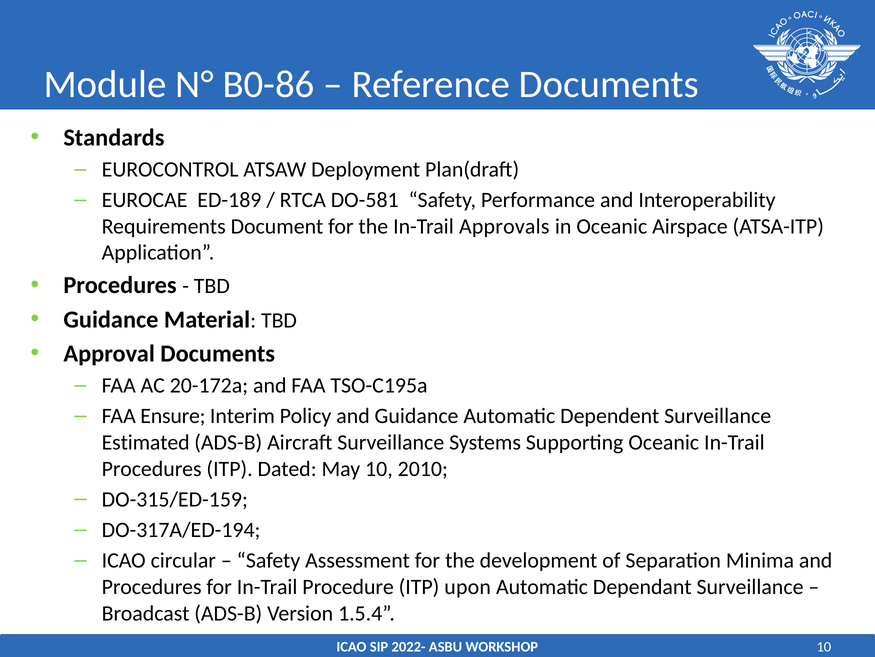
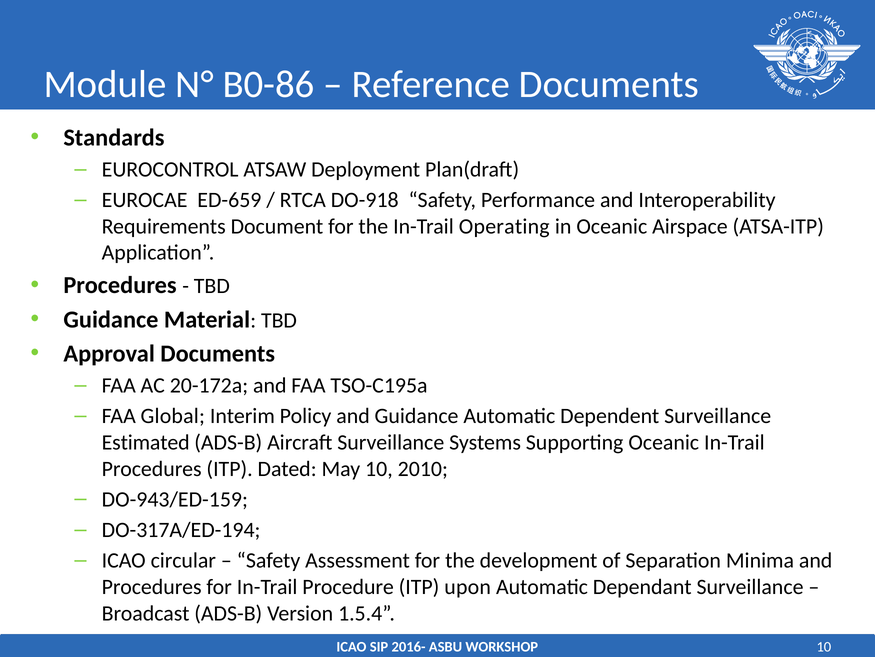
ED-189: ED-189 -> ED-659 (229, 200)
DO-581: DO-581 -> DO-918 (365, 200)
Approvals: Approvals -> Operating (504, 226)
Ensure: Ensure -> Global (173, 416)
DO-315/ED-159: DO-315/ED-159 -> DO-943/ED-159 (175, 499)
2022-: 2022- -> 2016- (409, 646)
